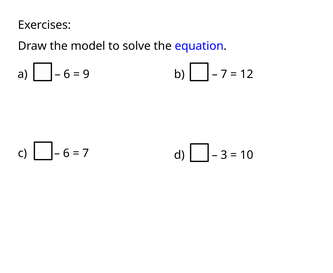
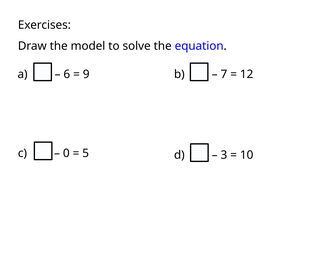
6: 6 -> 0 (66, 153)
7: 7 -> 5 (86, 153)
